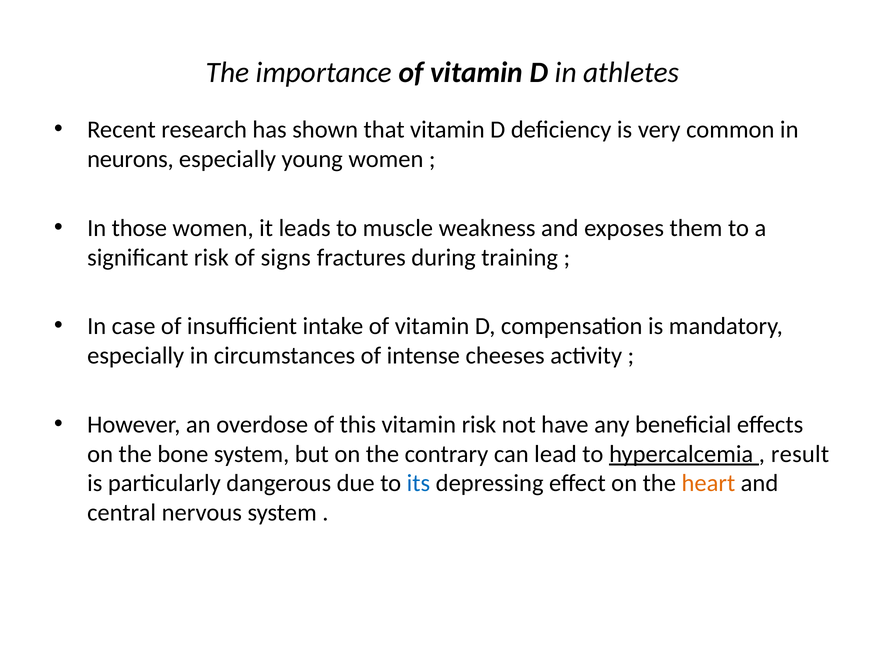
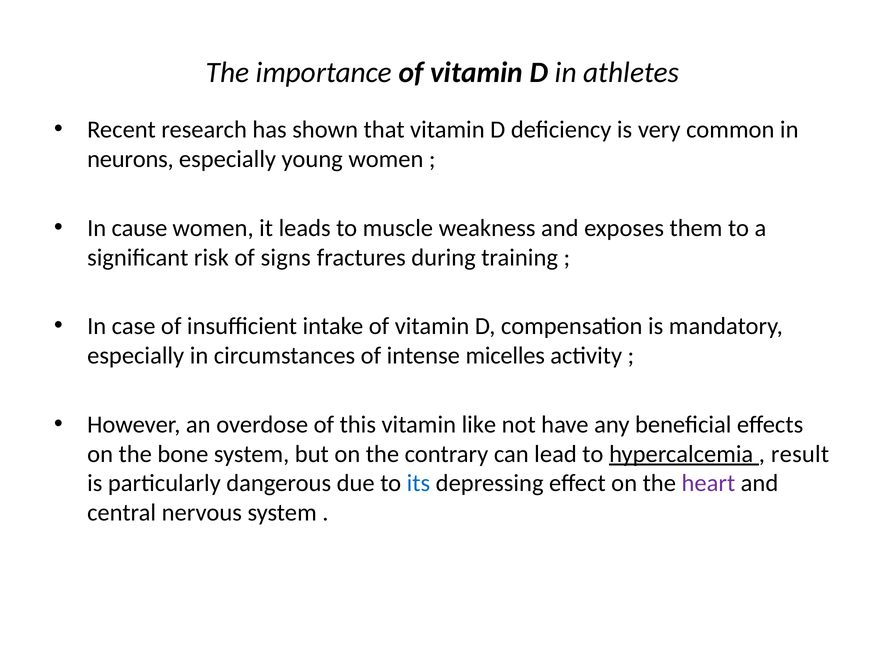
those: those -> cause (139, 228)
cheeses: cheeses -> micelles (505, 355)
vitamin risk: risk -> like (479, 424)
heart colour: orange -> purple (708, 483)
